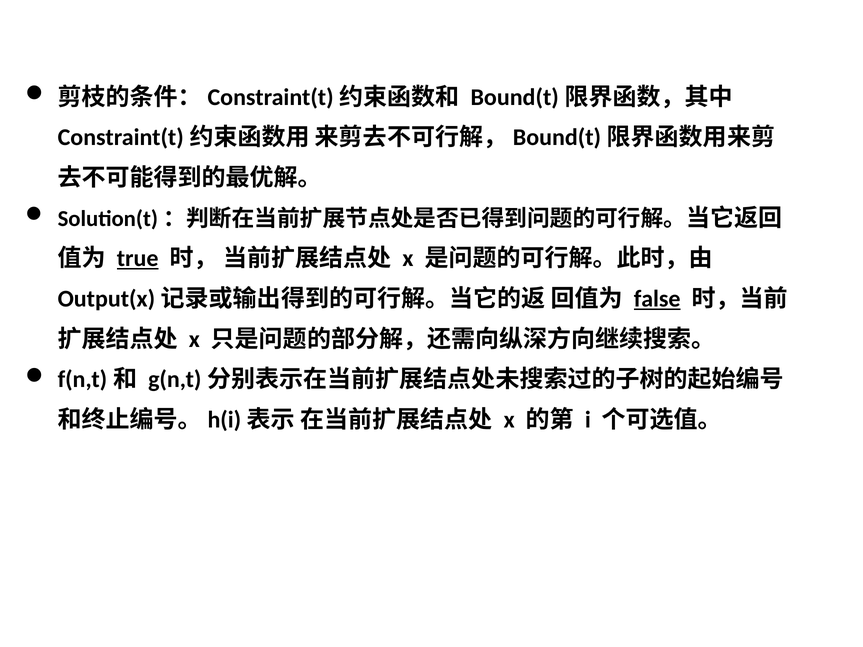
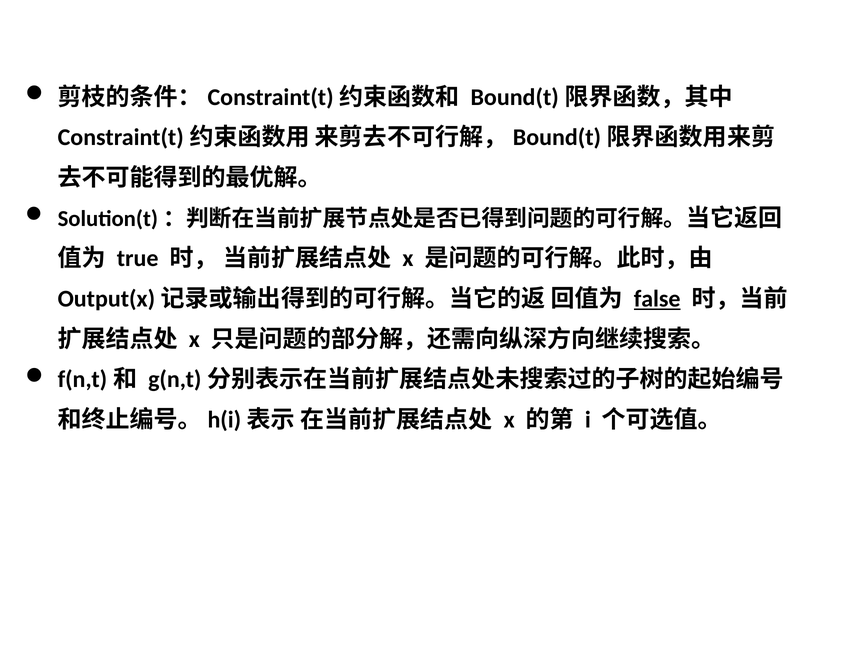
true underline: present -> none (138, 259)
